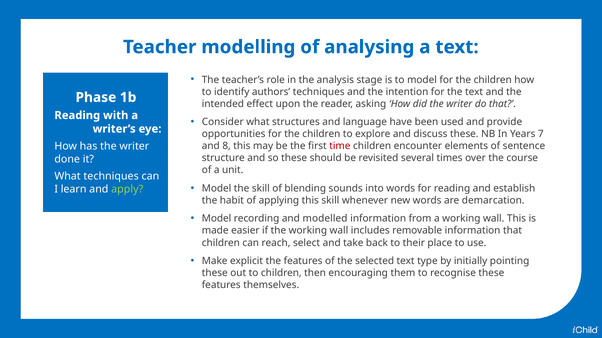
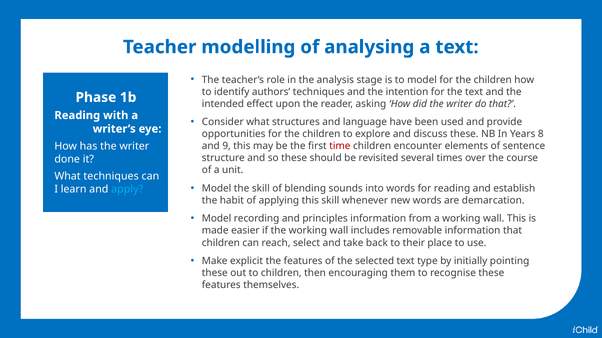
7: 7 -> 8 (541, 134)
8: 8 -> 9 (227, 146)
apply colour: light green -> light blue (127, 189)
modelled: modelled -> principles (325, 219)
